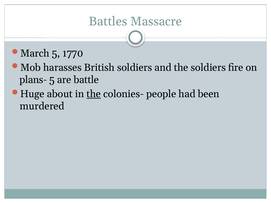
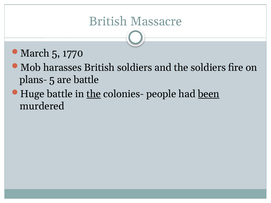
Battles: Battles -> British (108, 21)
Huge about: about -> battle (60, 94)
been underline: none -> present (209, 94)
